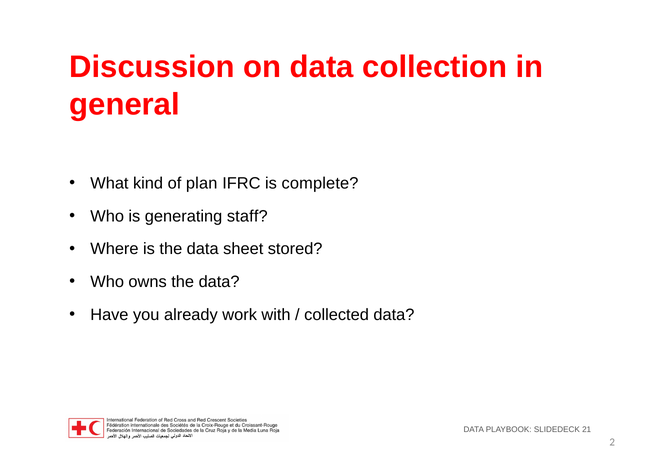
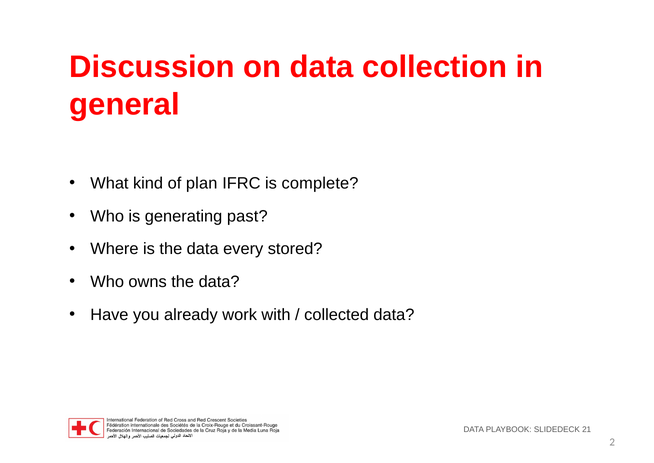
staff: staff -> past (247, 216)
sheet: sheet -> every (243, 249)
